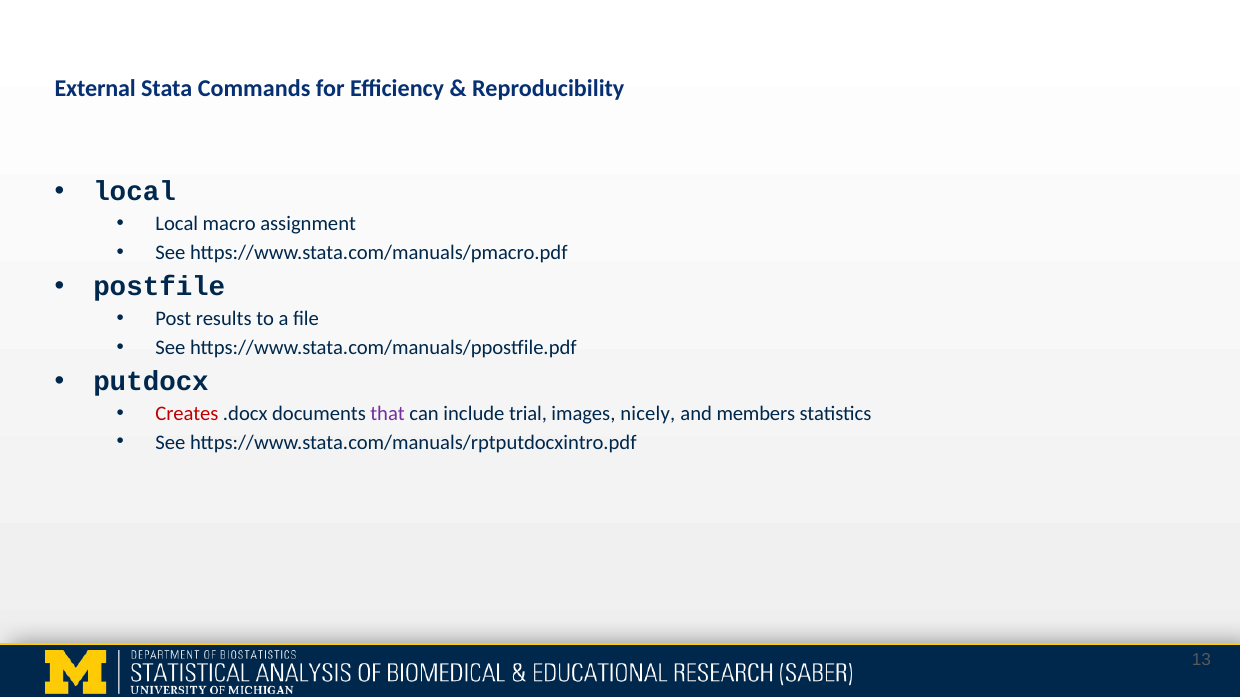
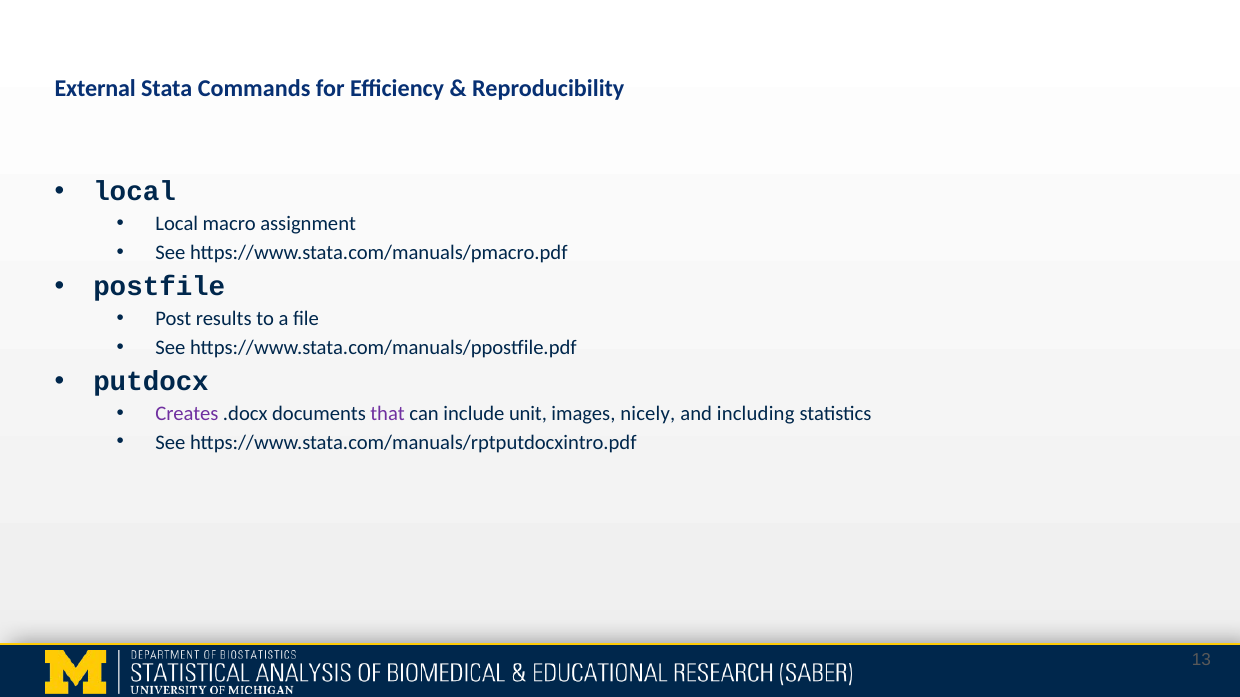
Creates colour: red -> purple (187, 414)
trial: trial -> unit (528, 414)
members: members -> including (756, 414)
